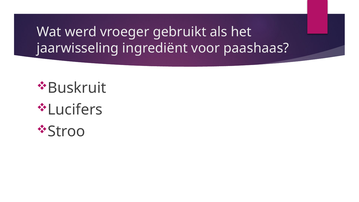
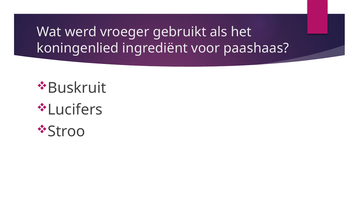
jaarwisseling: jaarwisseling -> koningenlied (78, 48)
